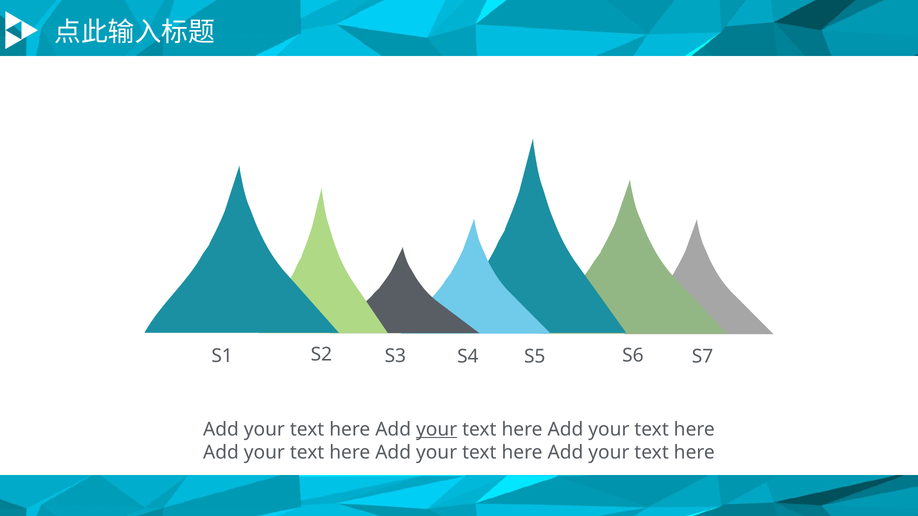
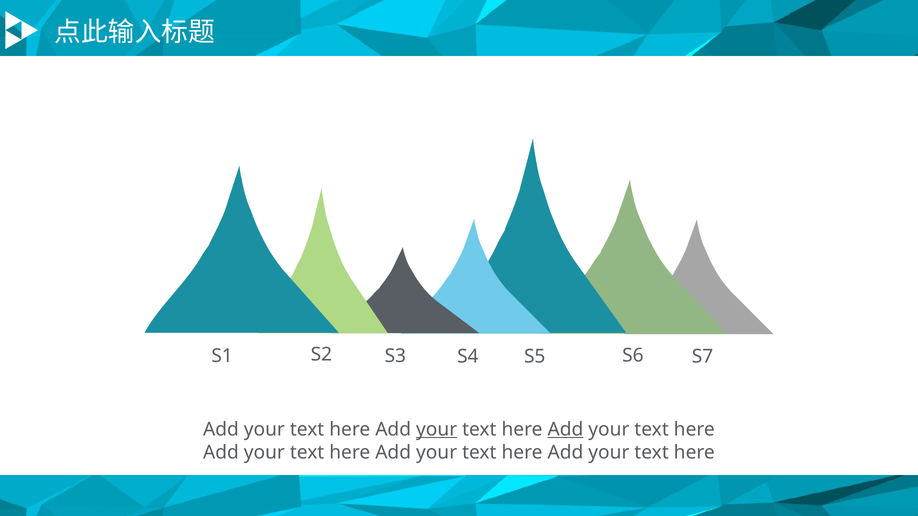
Add underline: none -> present (565, 430)
